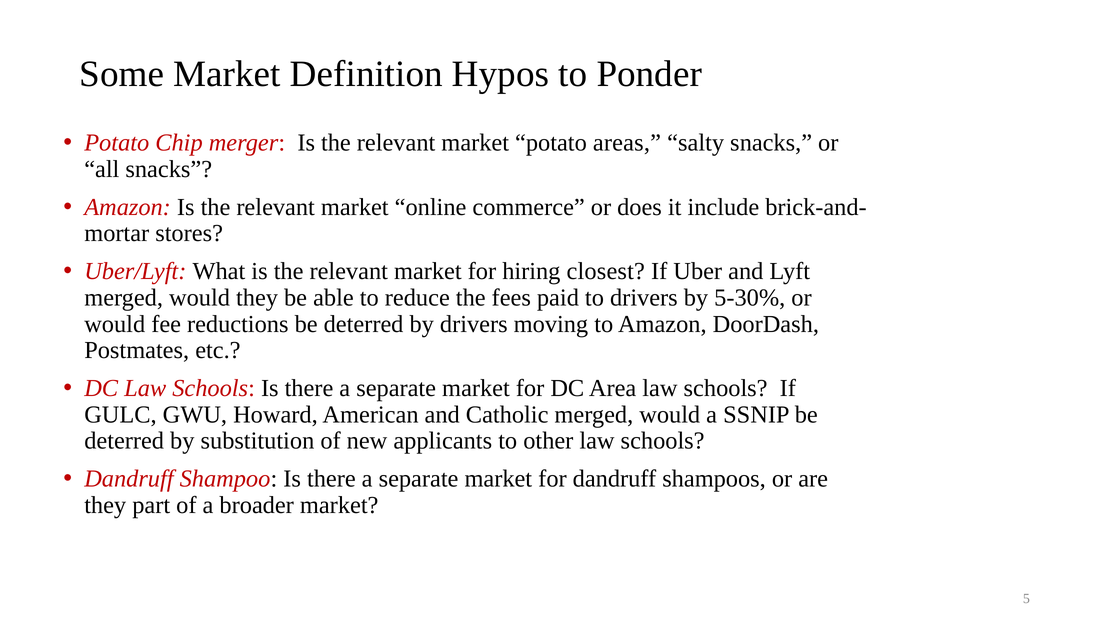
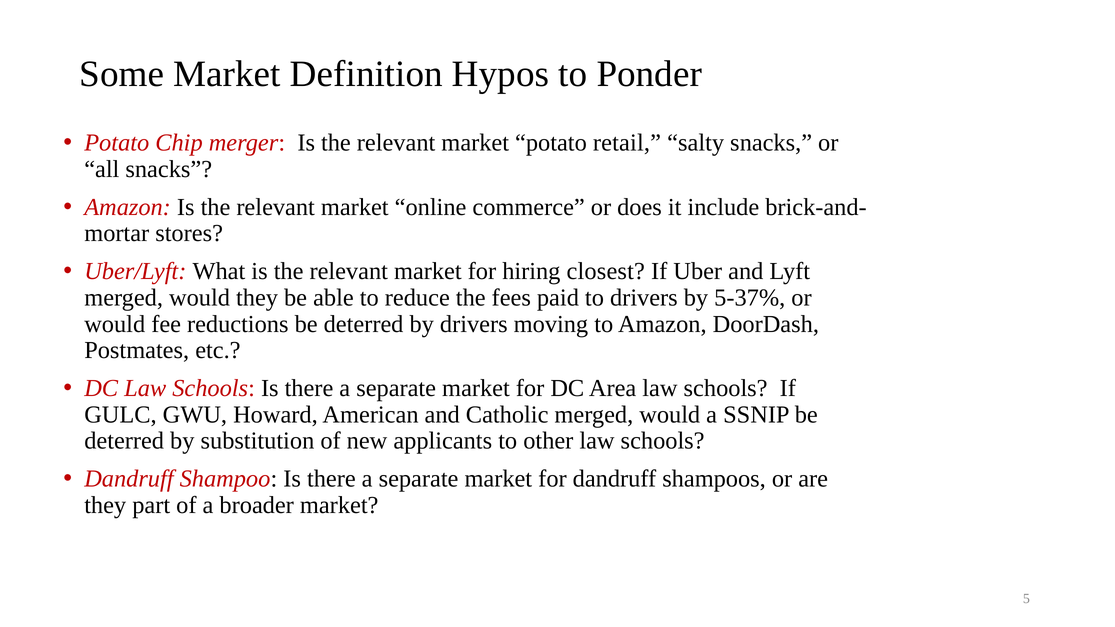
areas: areas -> retail (627, 143)
5-30%: 5-30% -> 5-37% (750, 298)
